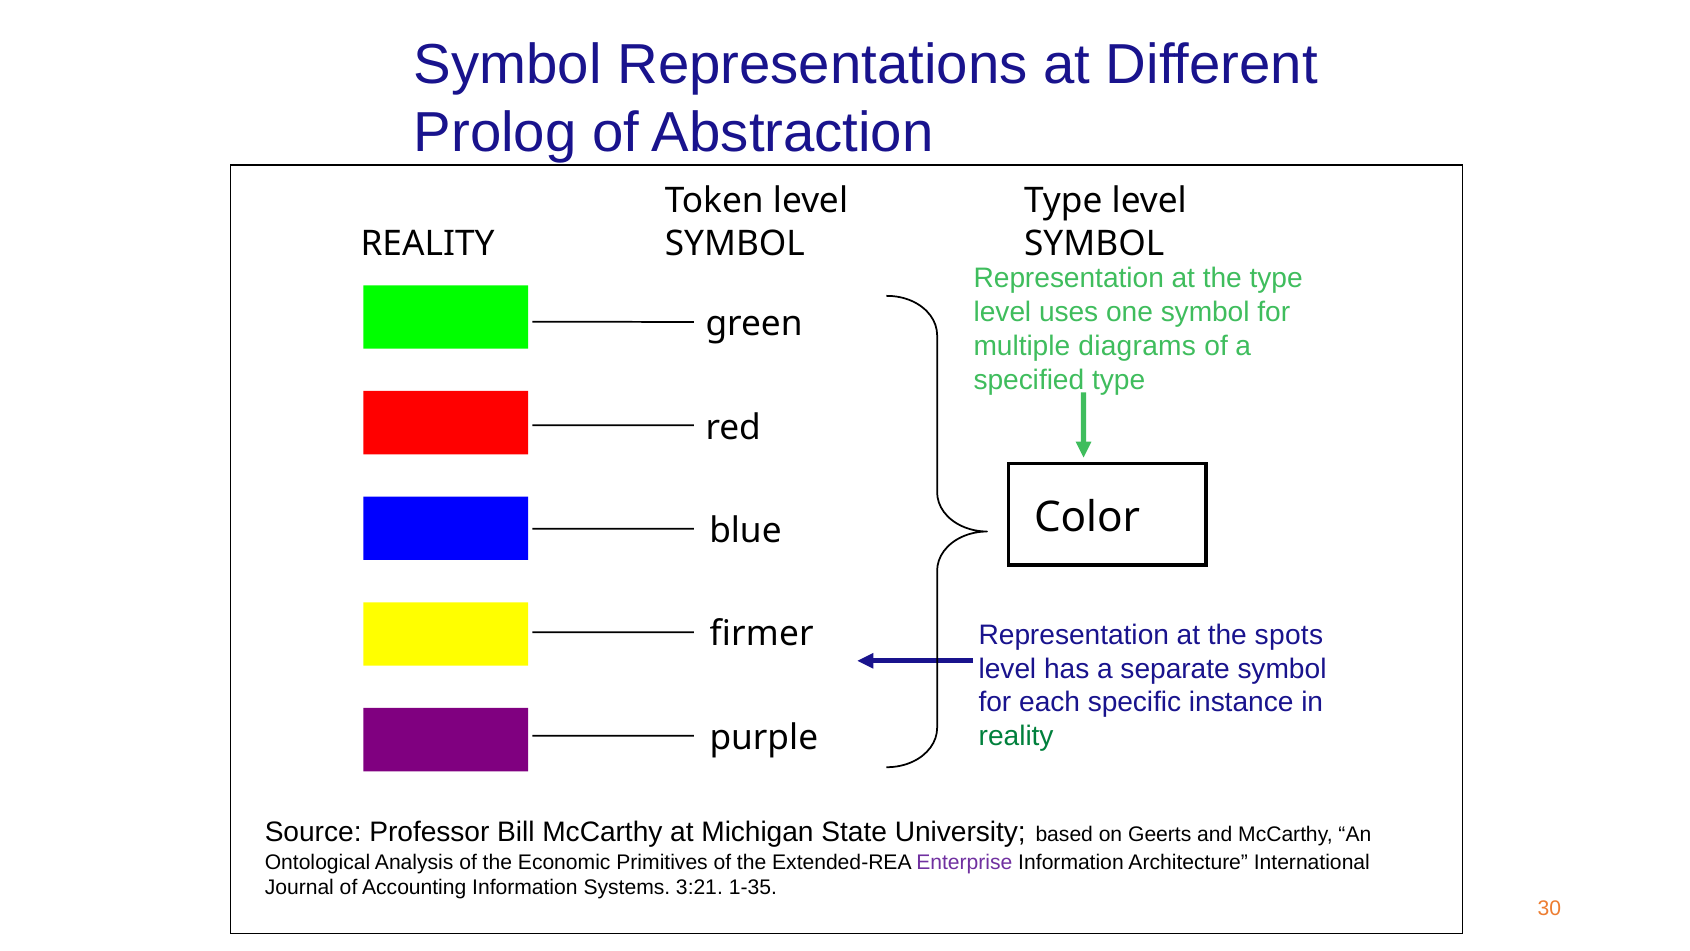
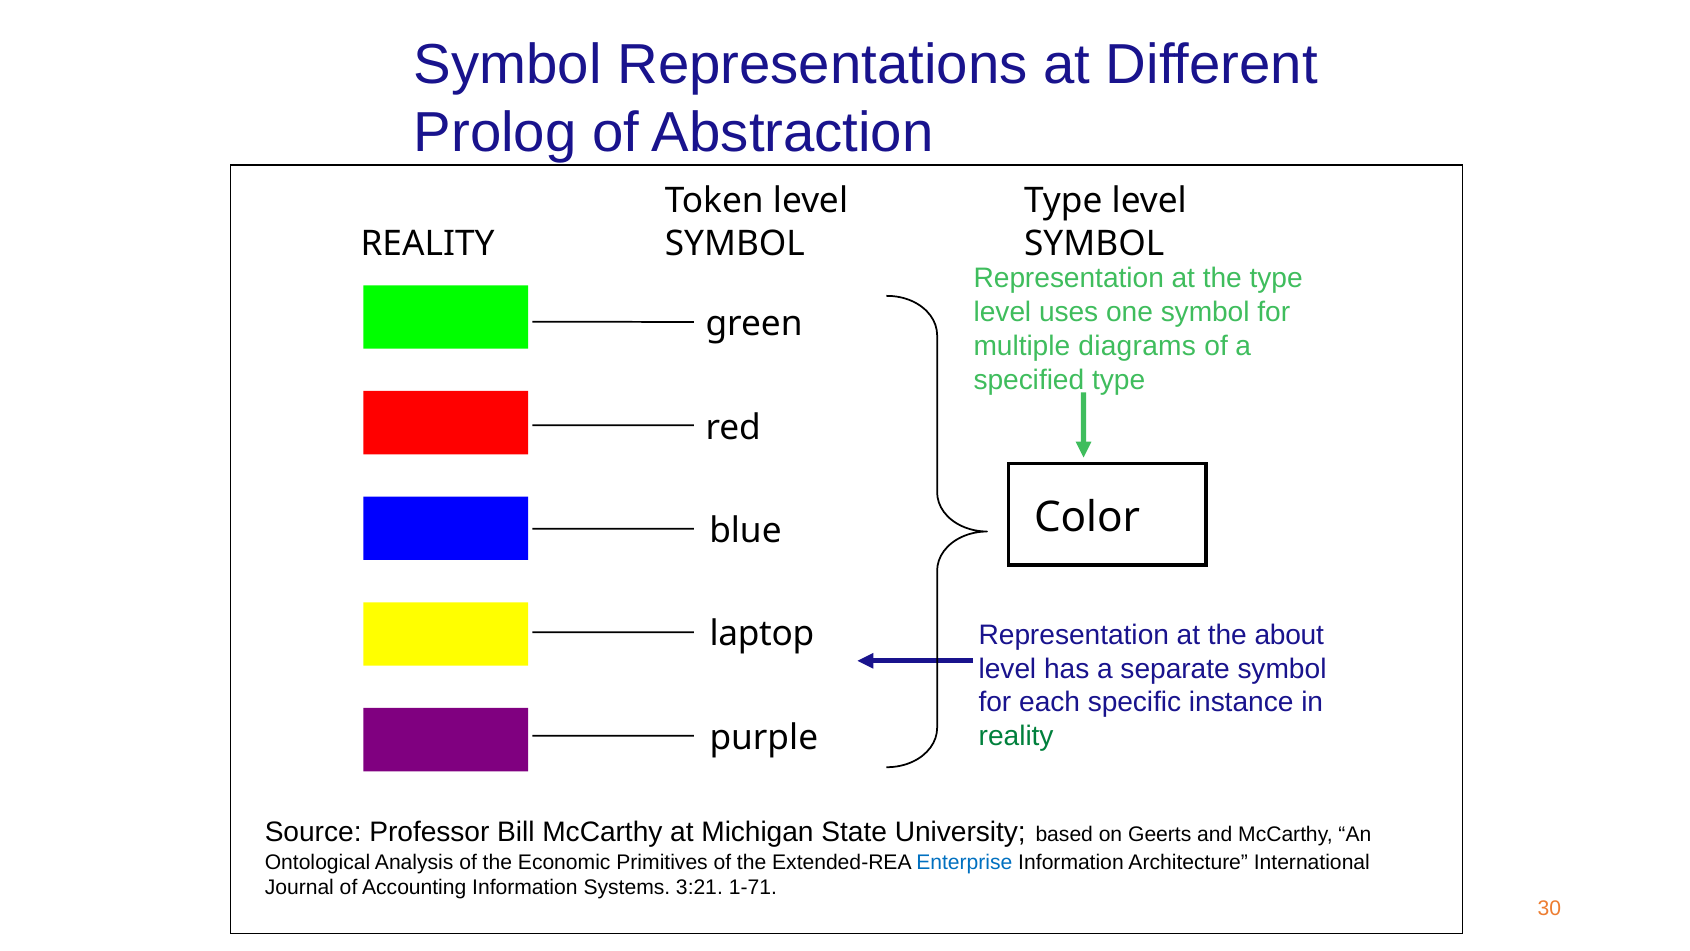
spots: spots -> about (1289, 635)
firmer: firmer -> laptop (762, 634)
Enterprise colour: purple -> blue (964, 862)
1-35: 1-35 -> 1-71 (753, 887)
